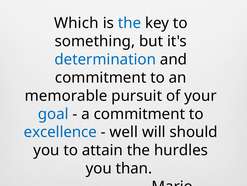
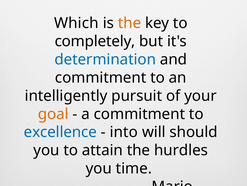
the colour: blue -> orange (130, 23)
something: something -> completely (95, 41)
memorable: memorable -> intelligently (66, 95)
goal colour: blue -> orange (53, 114)
well: well -> into (124, 132)
than: than -> time (134, 168)
